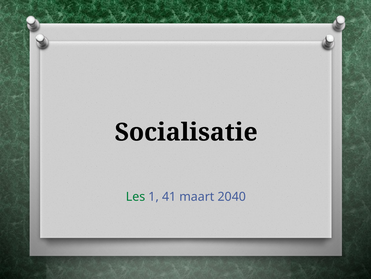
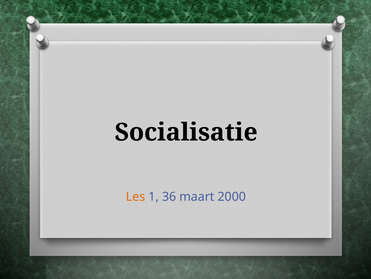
Les colour: green -> orange (136, 196)
41: 41 -> 36 (169, 196)
2040: 2040 -> 2000 (232, 196)
